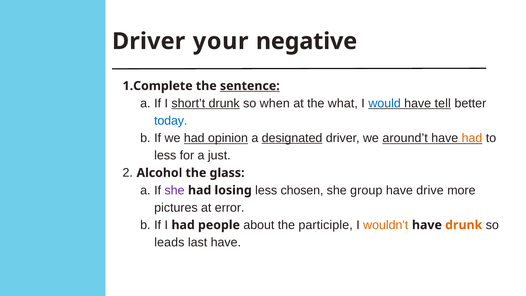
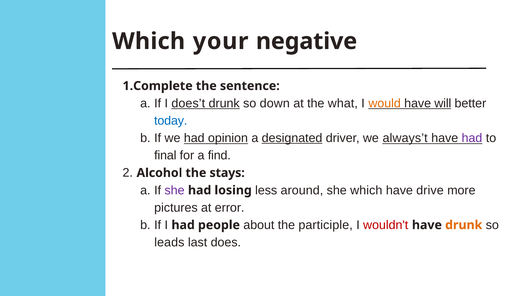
Driver: Driver -> Which (149, 41)
sentence underline: present -> none (250, 86)
short’t: short’t -> does’t (188, 103)
when: when -> down (275, 103)
would colour: blue -> orange (385, 103)
tell: tell -> will (443, 103)
around’t: around’t -> always’t (405, 138)
had colour: orange -> purple (472, 138)
less: less -> final (165, 155)
just: just -> find (219, 155)
glass: glass -> stays (227, 173)
chosen: chosen -> around (302, 190)
she group: group -> which (366, 190)
wouldn't colour: orange -> red (386, 225)
last have: have -> does (226, 242)
